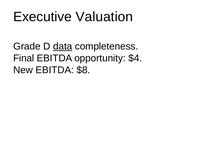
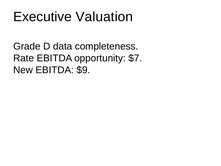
data underline: present -> none (63, 46)
Final: Final -> Rate (24, 58)
$4: $4 -> $7 (135, 58)
$8: $8 -> $9 (83, 70)
